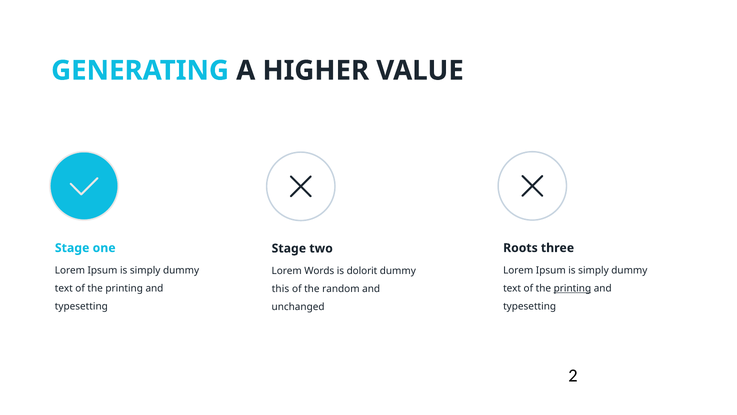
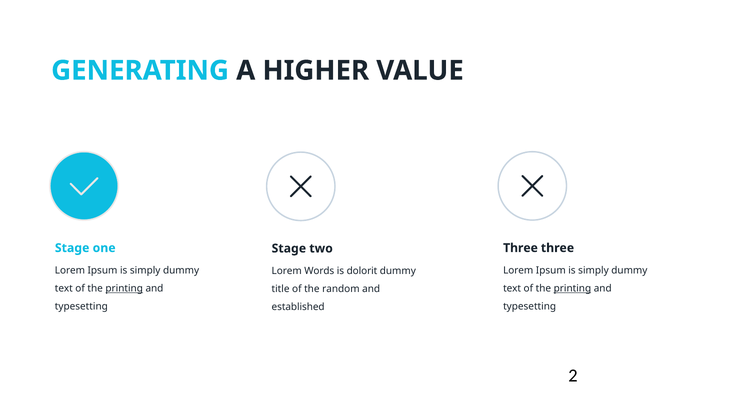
Roots: Roots -> Three (520, 248)
printing underline: none -> present (124, 288)
this: this -> title (281, 289)
unchanged: unchanged -> established (298, 307)
